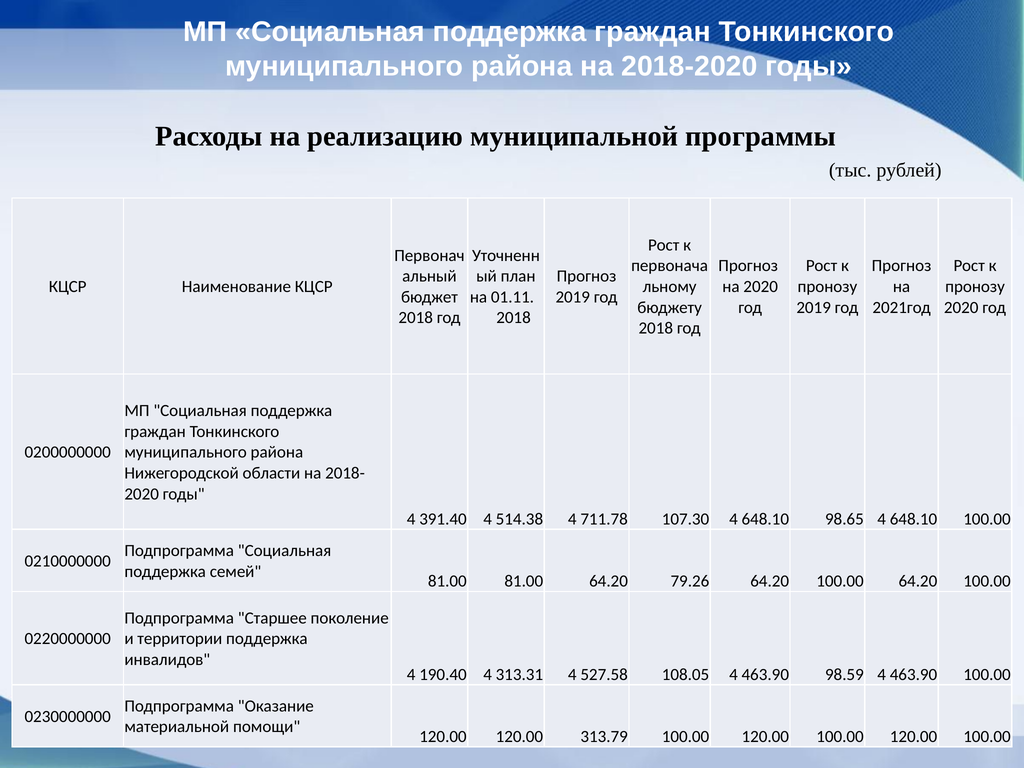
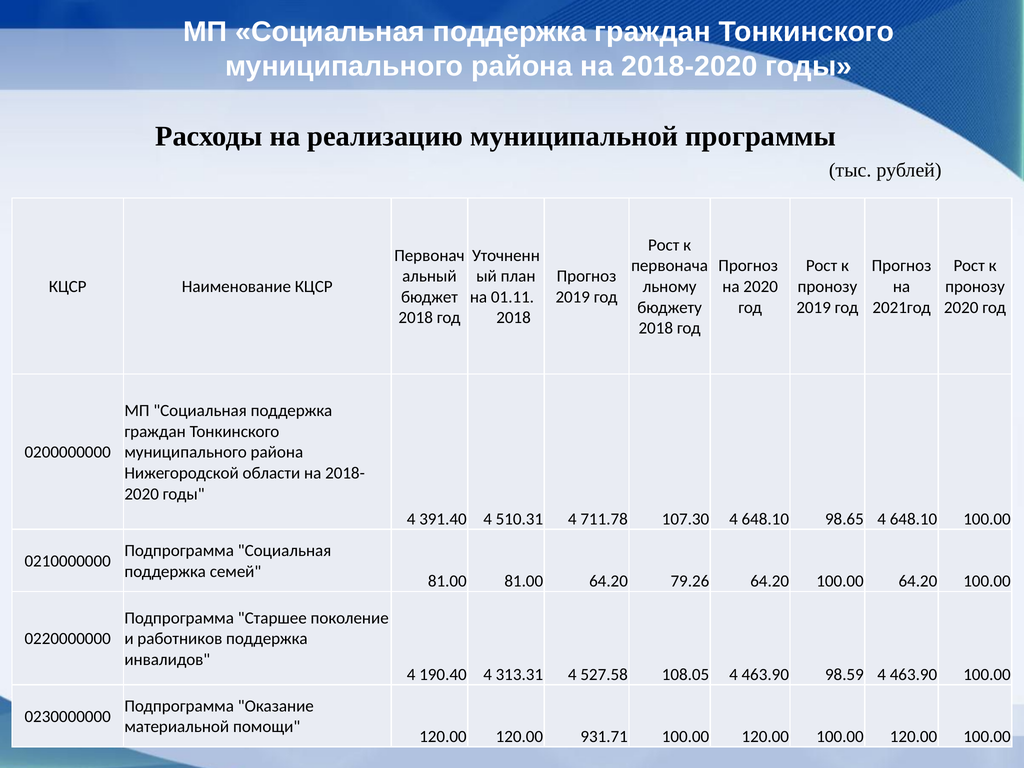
514.38: 514.38 -> 510.31 (519, 519)
территории: территории -> работников (180, 639)
313.79: 313.79 -> 931.71 (604, 737)
